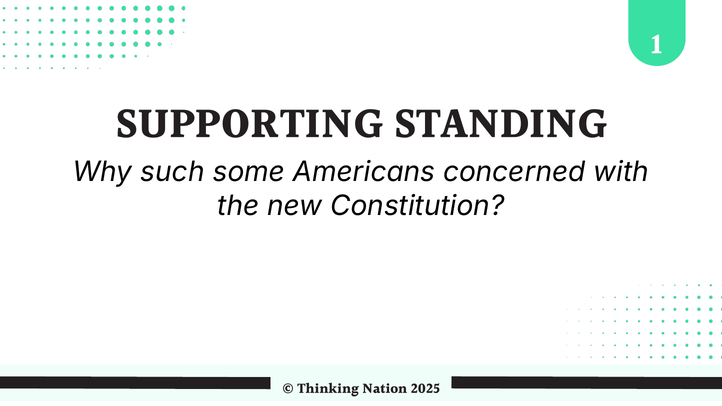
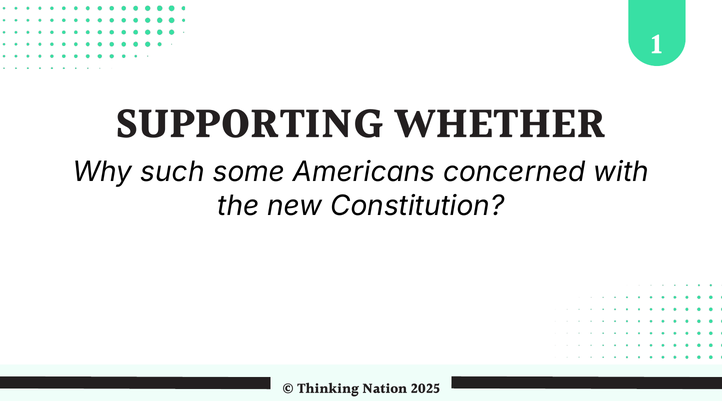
STANDING: STANDING -> WHETHER (500, 125)
